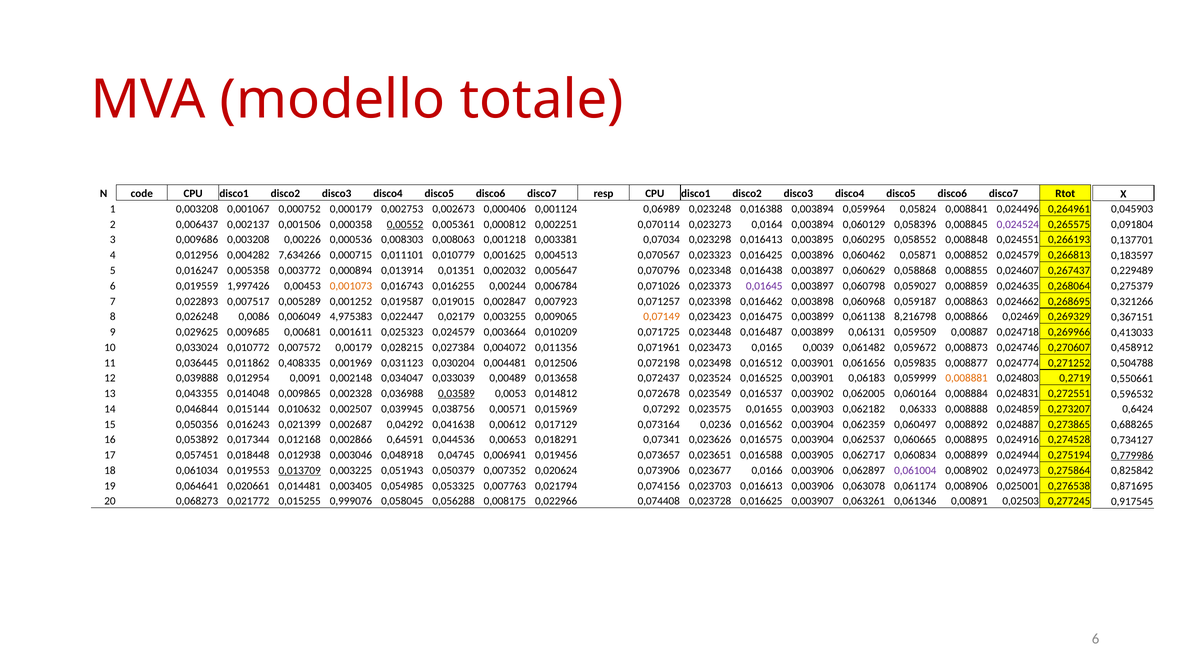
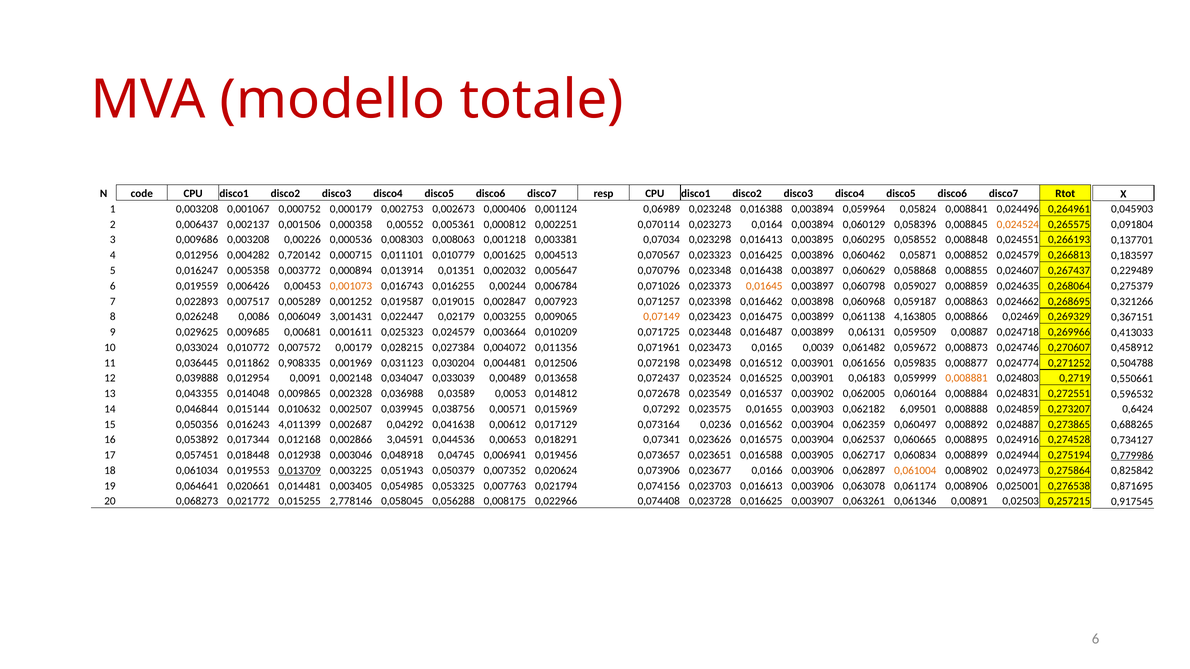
0,00552 underline: present -> none (405, 225)
0,024524 colour: purple -> orange (1018, 225)
7,634266: 7,634266 -> 0,720142 (300, 255)
1,997426: 1,997426 -> 0,006426 (248, 286)
0,01645 colour: purple -> orange (764, 286)
4,975383: 4,975383 -> 3,001431 (351, 317)
8,216798: 8,216798 -> 4,163805 (915, 317)
0,408335: 0,408335 -> 0,908335 (300, 363)
0,03589 underline: present -> none (456, 394)
0,06333: 0,06333 -> 6,09501 (918, 409)
0,021399: 0,021399 -> 4,011399 (300, 425)
0,64591: 0,64591 -> 3,04591 (405, 440)
0,061004 colour: purple -> orange (915, 471)
0,999076: 0,999076 -> 2,778146 (351, 502)
0,277245: 0,277245 -> 0,257215 (1069, 502)
